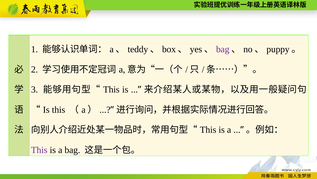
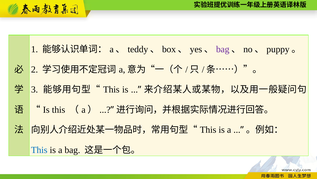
This colour: purple -> blue (39, 150)
